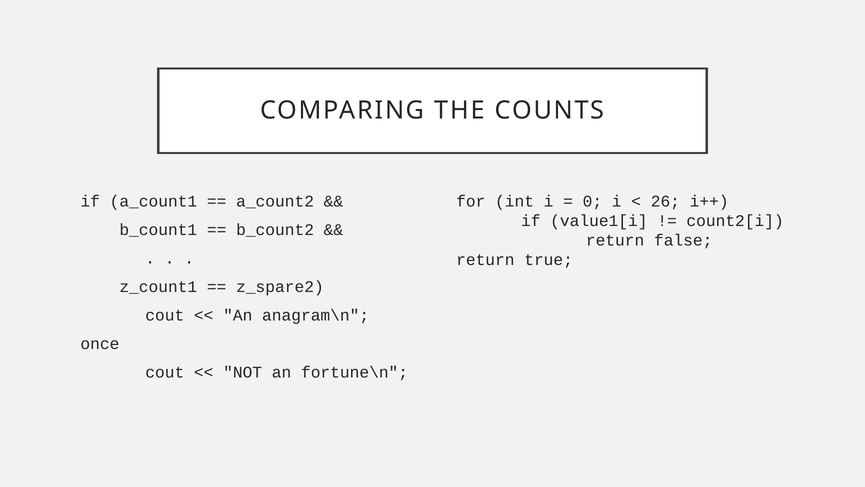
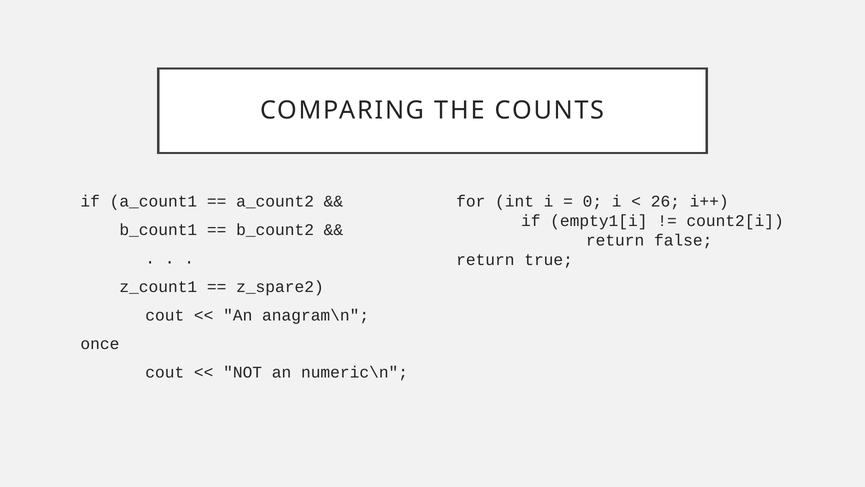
value1[i: value1[i -> empty1[i (599, 221)
fortune\n: fortune\n -> numeric\n (355, 372)
